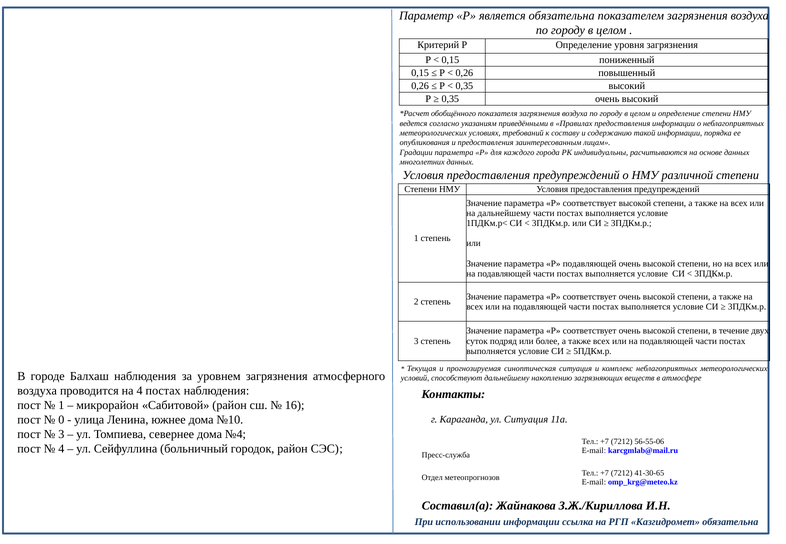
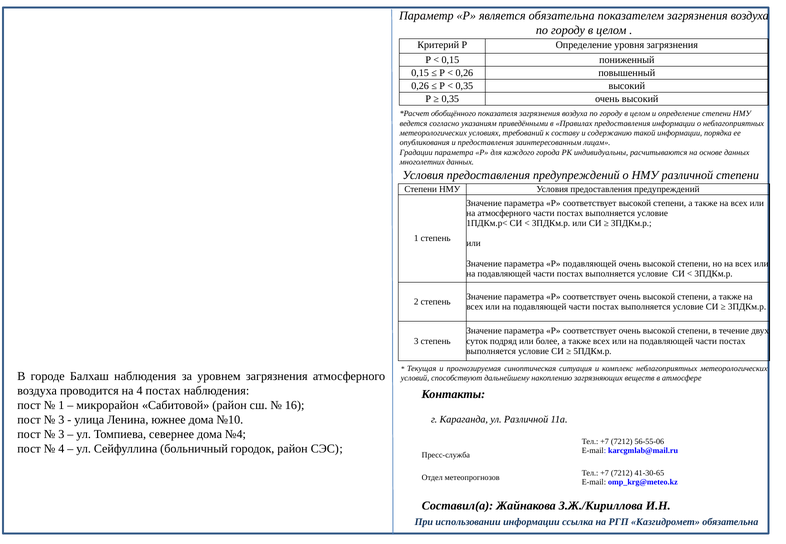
на дальнейшему: дальнейшему -> атмосферного (504, 213)
0: 0 -> 3 (61, 420)
ул Ситуация: Ситуация -> Различной (526, 420)
